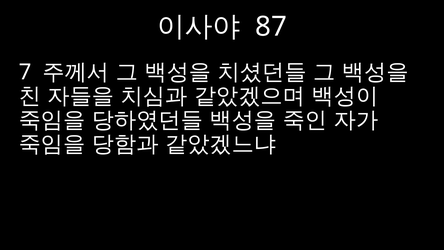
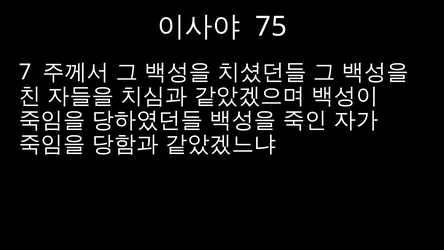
87: 87 -> 75 (271, 27)
